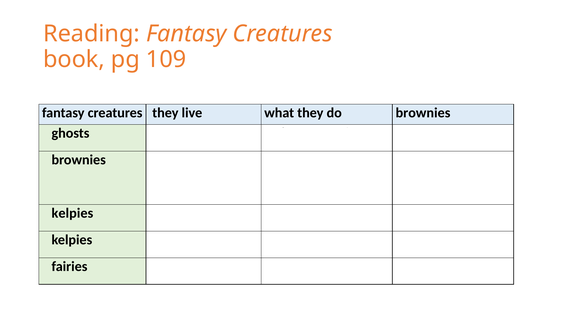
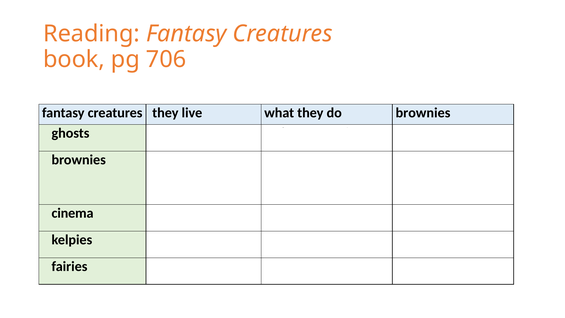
109: 109 -> 706 (166, 59)
kelpies: kelpies -> cinema (73, 213)
